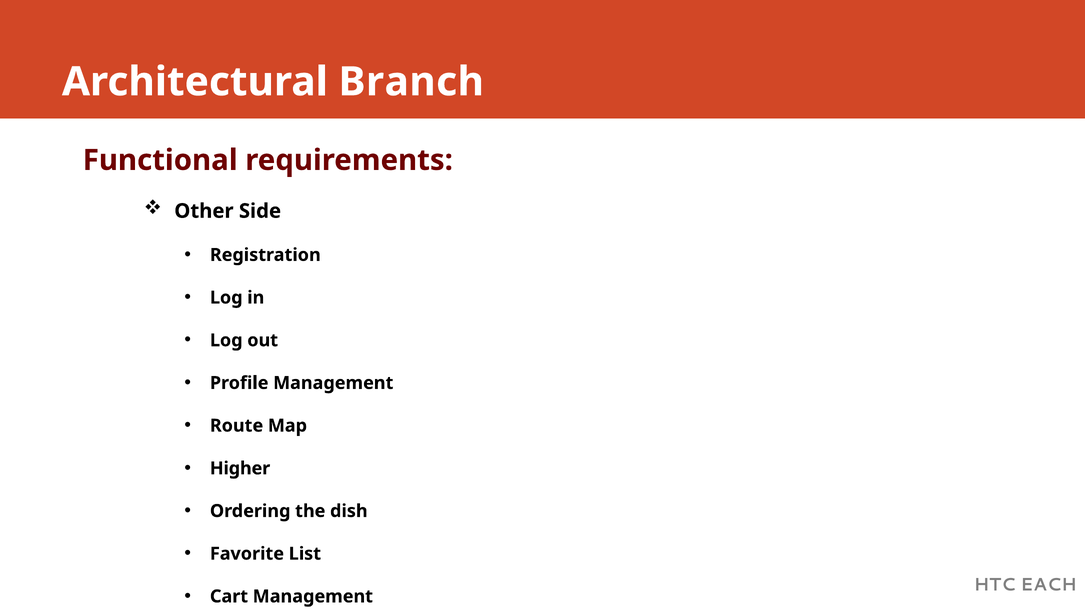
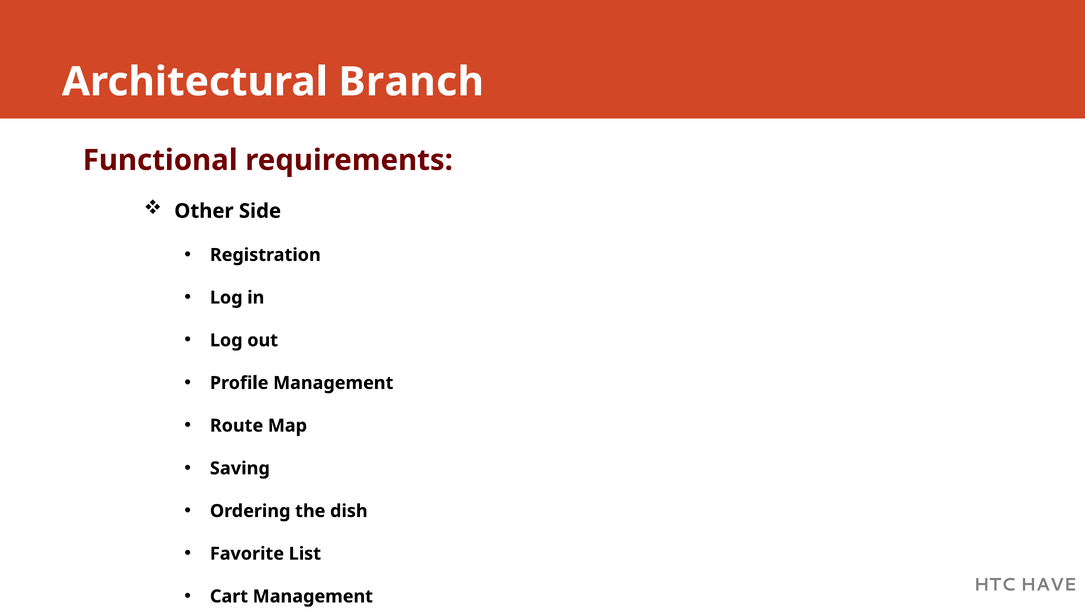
Higher: Higher -> Saving (240, 469)
EACH: EACH -> HAVE (1049, 585)
